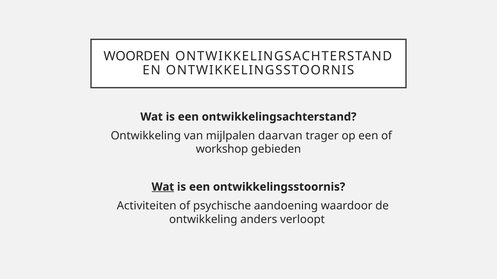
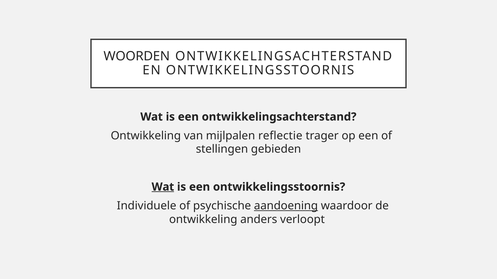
daarvan: daarvan -> reflectie (280, 136)
workshop: workshop -> stellingen (222, 150)
Activiteiten: Activiteiten -> Individuele (147, 206)
aandoening underline: none -> present (286, 206)
